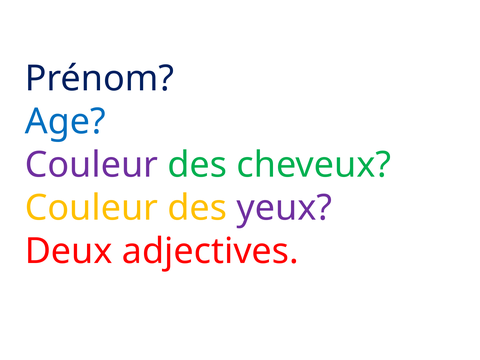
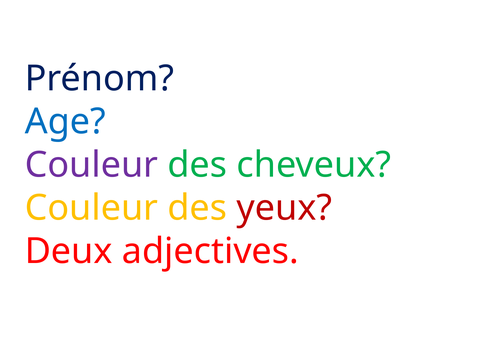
yeux colour: purple -> red (284, 208)
